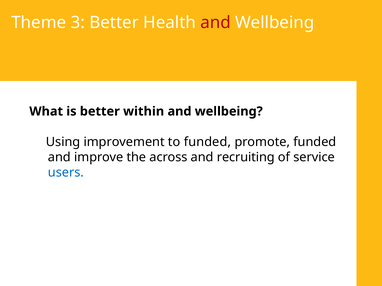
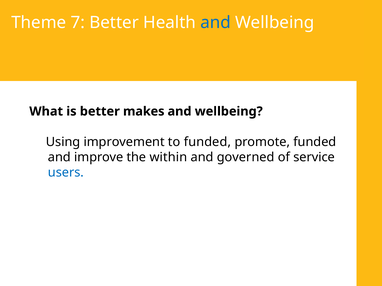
3: 3 -> 7 (78, 23)
and colour: red -> blue (216, 23)
within: within -> makes (144, 112)
across: across -> within (168, 157)
recruiting: recruiting -> governed (246, 157)
